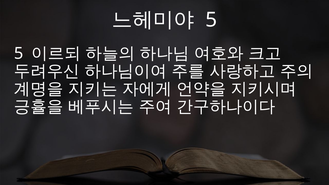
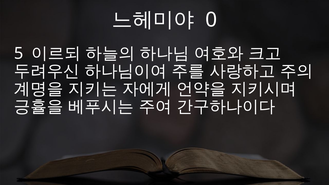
5: 5 -> 0 (211, 20)
